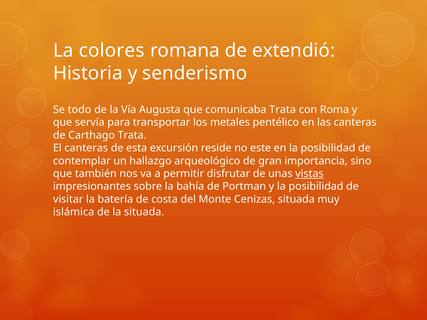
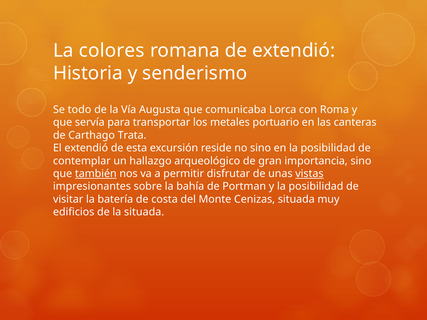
comunicaba Trata: Trata -> Lorca (283, 110)
pentélico: pentélico -> portuario (276, 123)
El canteras: canteras -> extendió (86, 148)
no este: este -> sino (261, 148)
también underline: none -> present (96, 174)
islámica: islámica -> edificios (74, 212)
